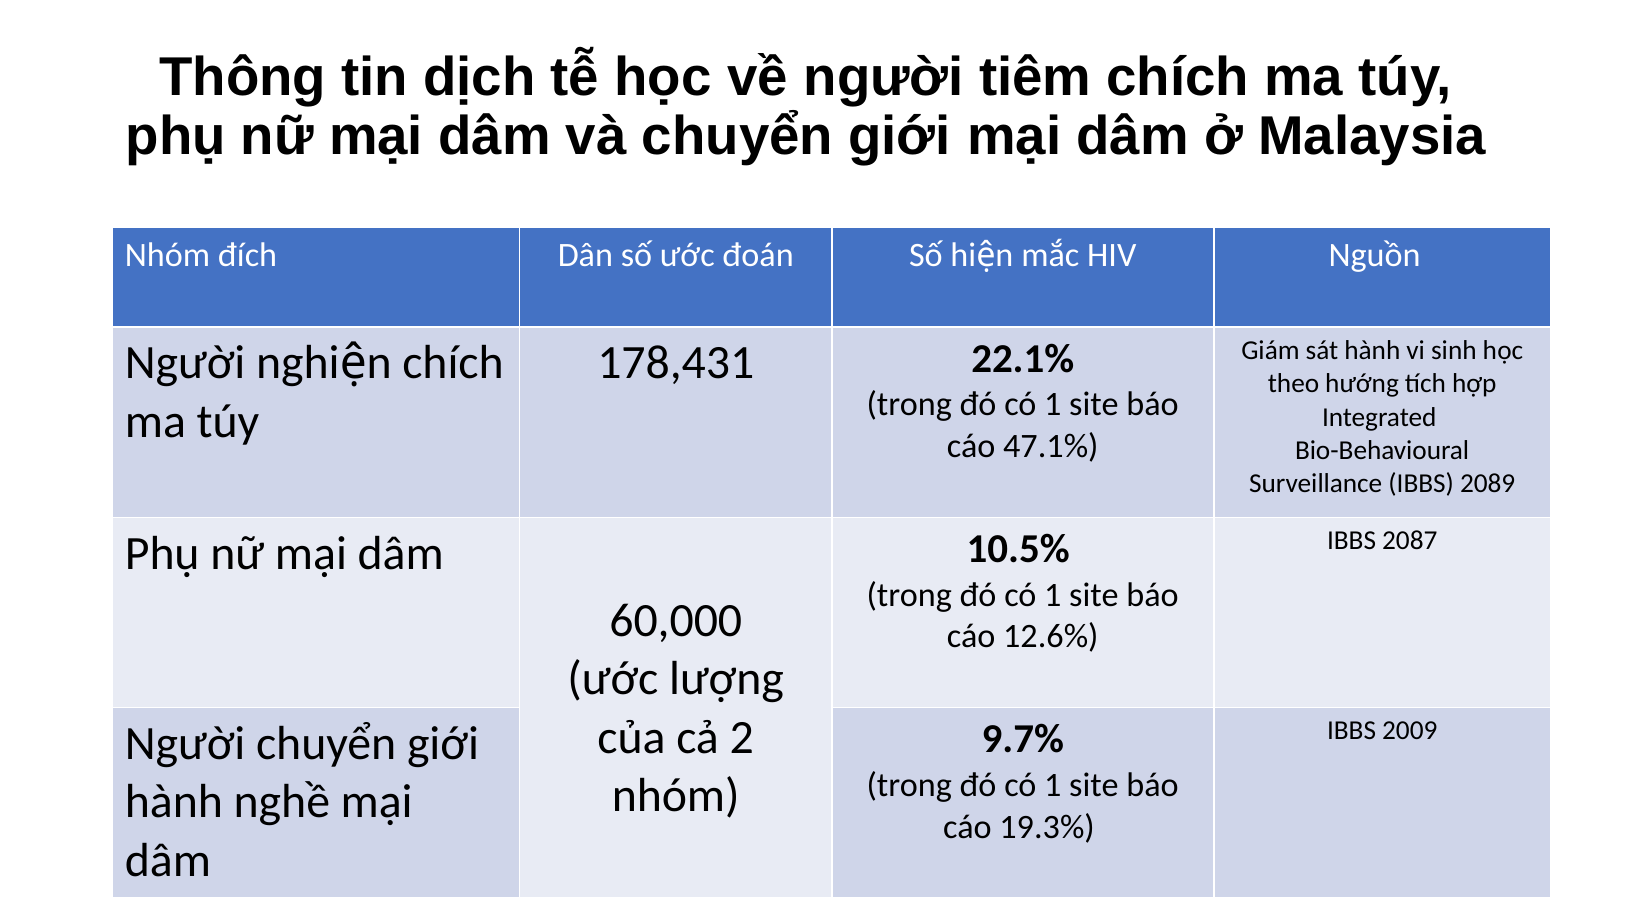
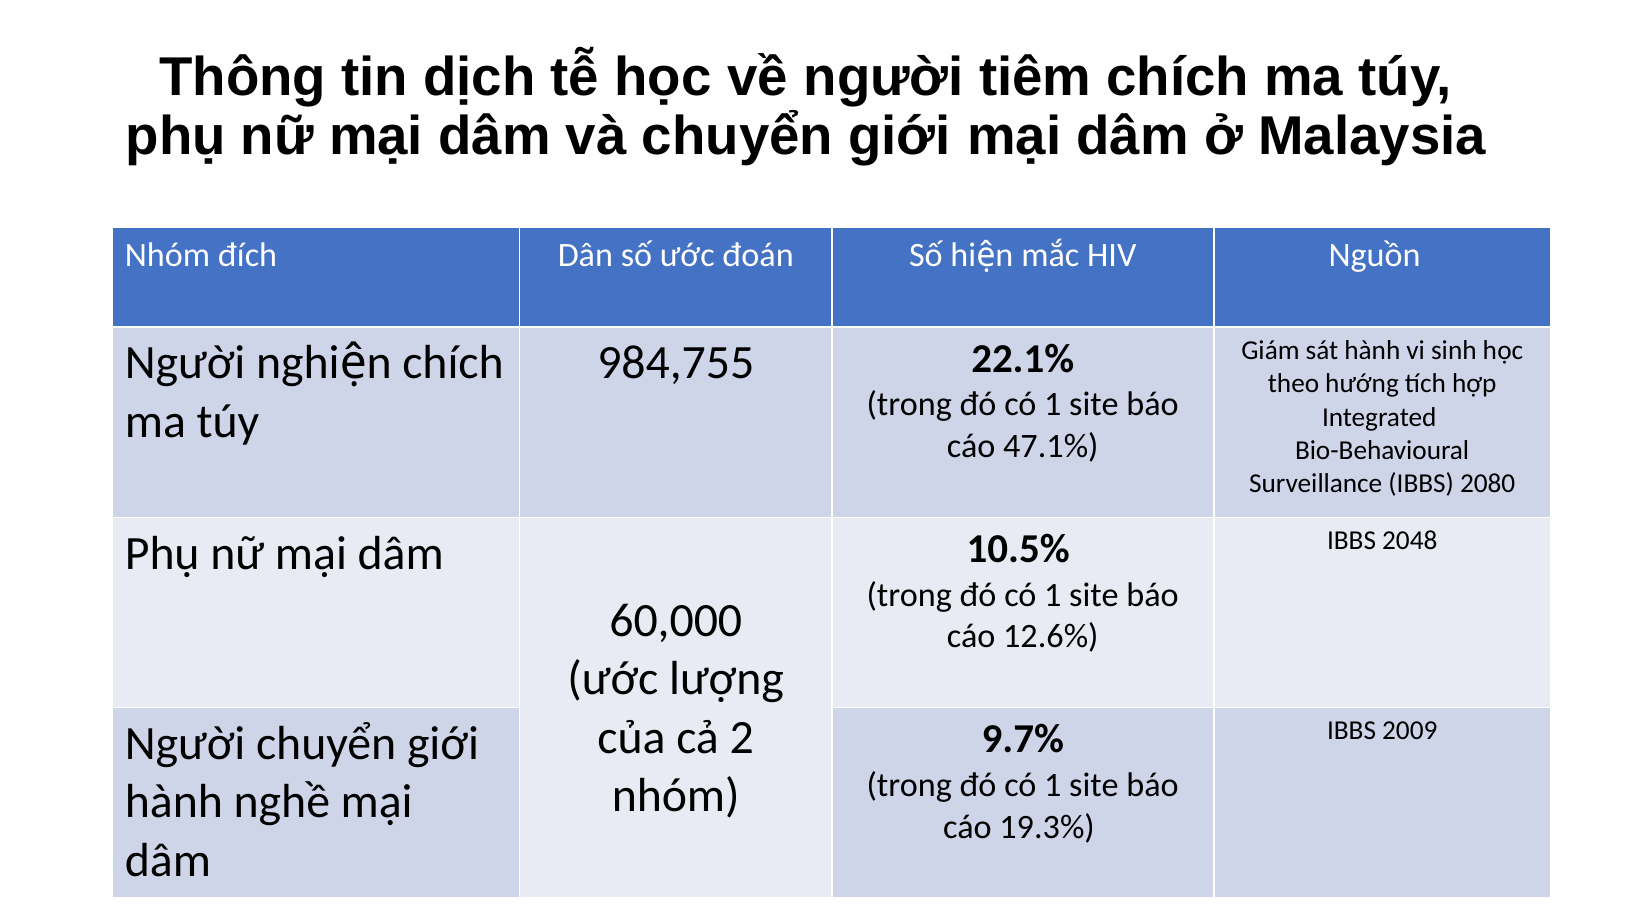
178,431: 178,431 -> 984,755 (676, 363)
2089: 2089 -> 2080 (1488, 484)
2087: 2087 -> 2048 (1410, 541)
